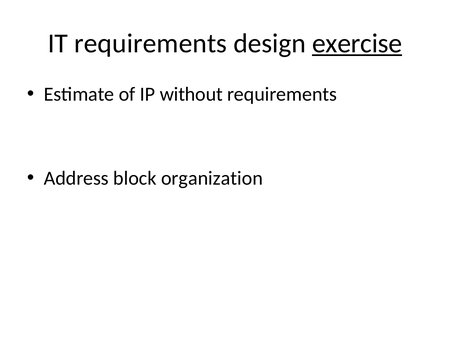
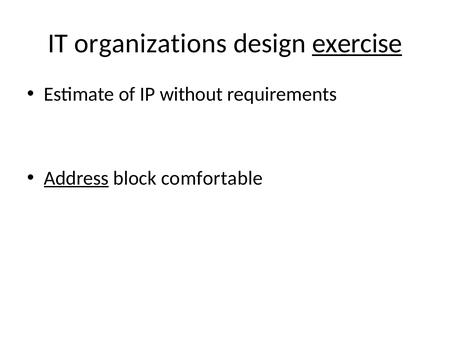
IT requirements: requirements -> organizations (151, 44)
Address underline: none -> present (76, 178)
organization: organization -> comfortable (212, 178)
